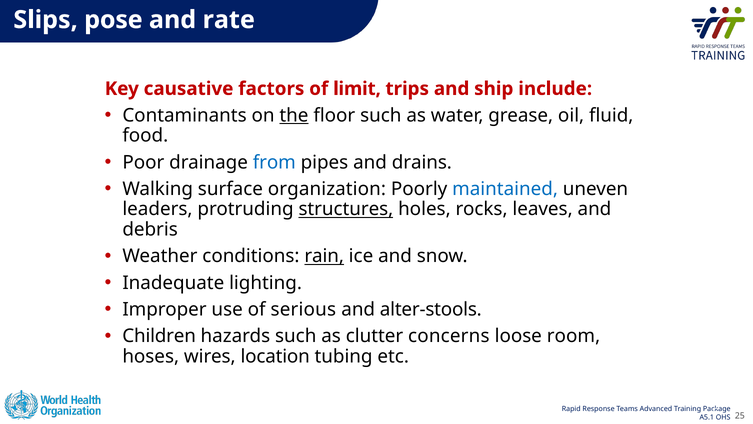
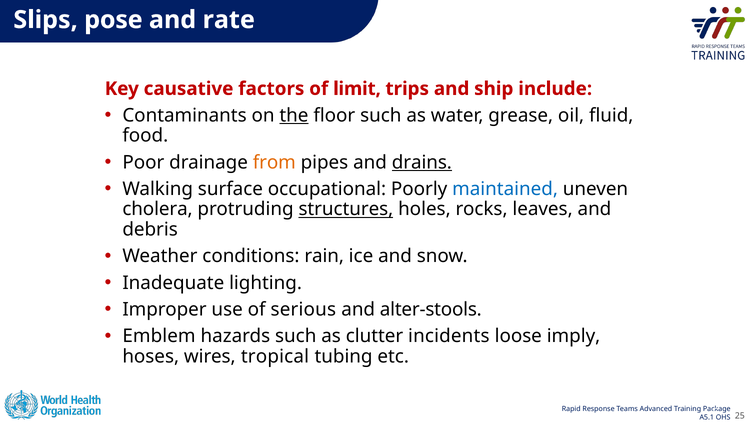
from colour: blue -> orange (274, 162)
drains underline: none -> present (422, 162)
organization: organization -> occupational (327, 189)
leaders: leaders -> cholera (158, 209)
rain underline: present -> none (324, 256)
Children: Children -> Emblem (159, 336)
concerns: concerns -> incidents (449, 336)
room: room -> imply (574, 336)
location: location -> tropical (275, 356)
